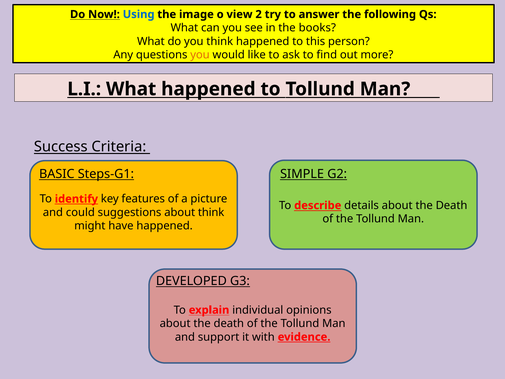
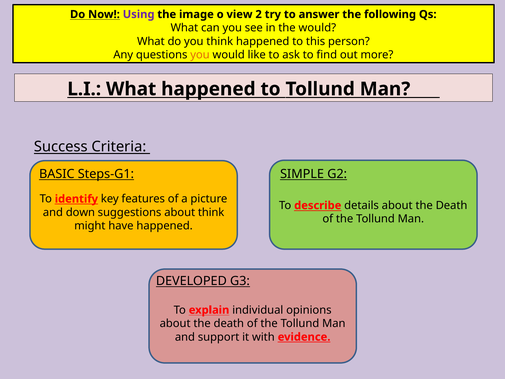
Using colour: blue -> purple (139, 14)
the books: books -> would (317, 28)
could: could -> down (80, 212)
